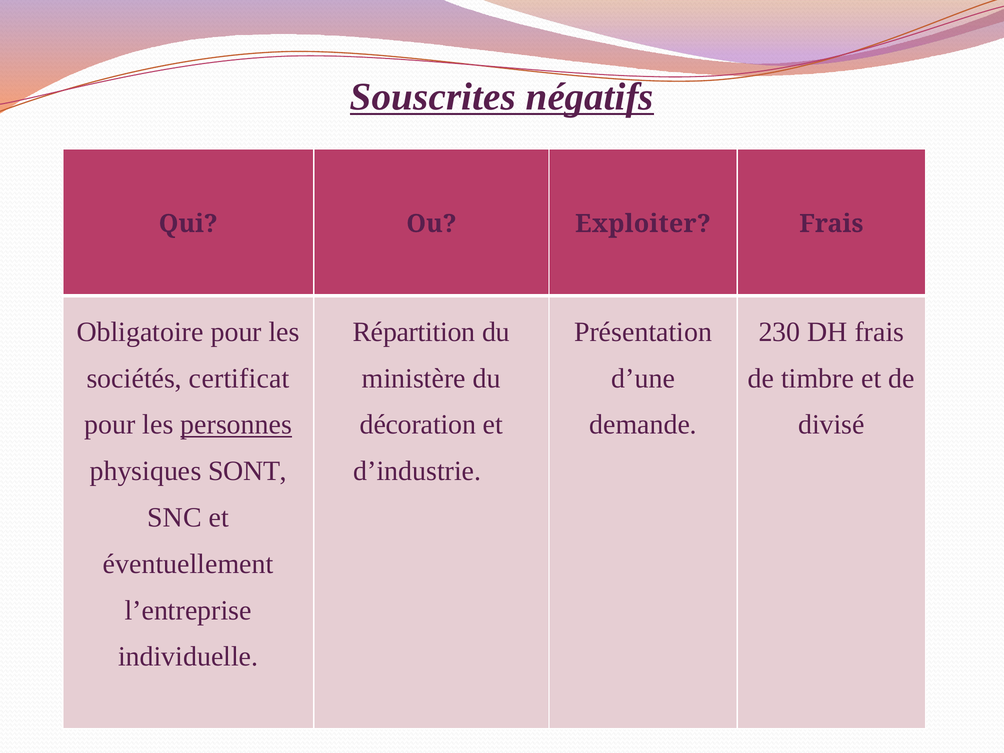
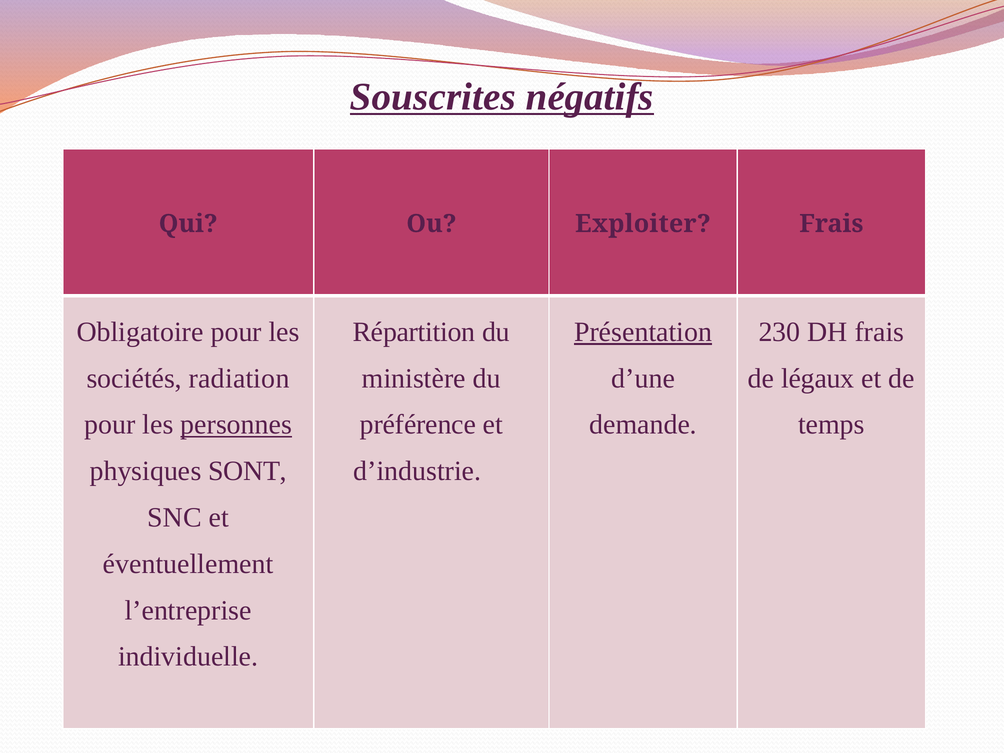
Présentation underline: none -> present (643, 332)
certificat: certificat -> radiation (239, 378)
timbre: timbre -> légaux (818, 378)
décoration: décoration -> préférence (418, 425)
divisé: divisé -> temps (831, 425)
